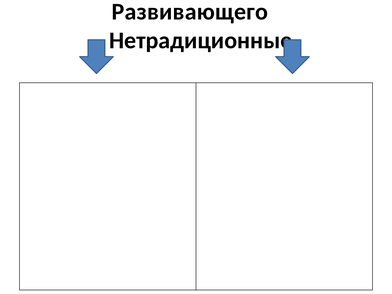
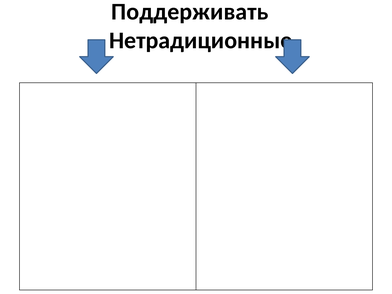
Развивающего: Развивающего -> Поддерживать (190, 12)
